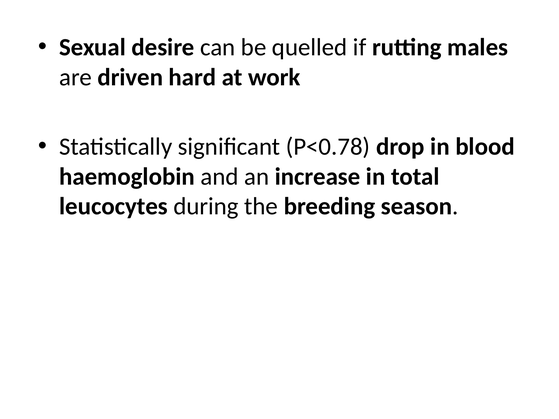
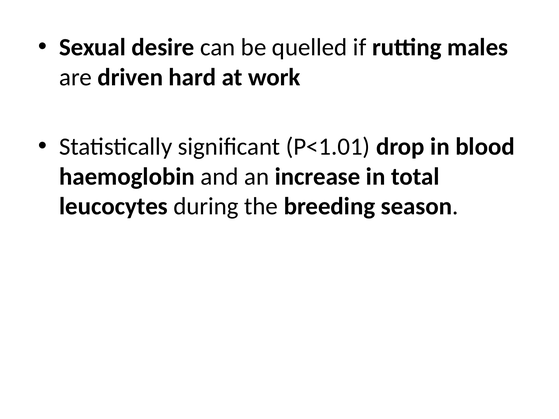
P<0.78: P<0.78 -> P<1.01 (328, 147)
